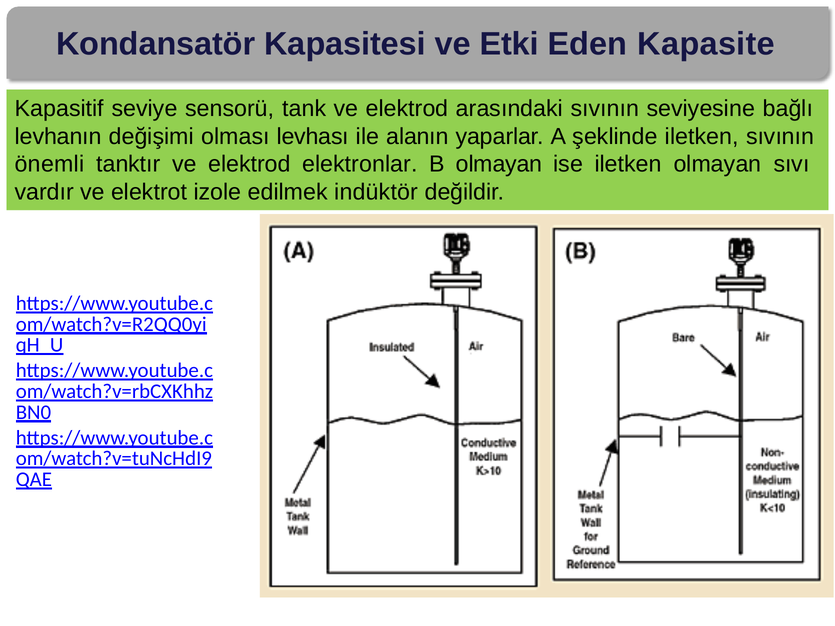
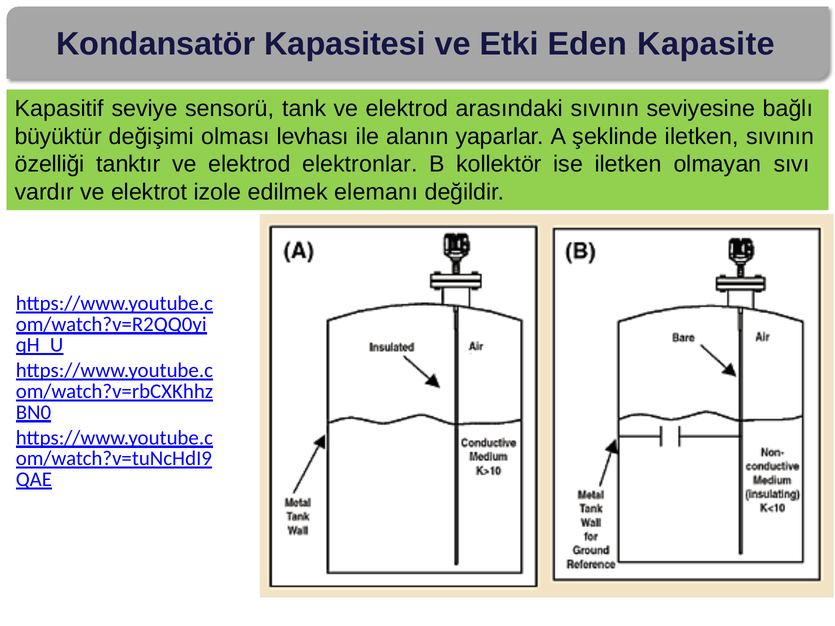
levhanın: levhanın -> büyüktür (58, 137)
önemli: önemli -> özelliği (50, 164)
B olmayan: olmayan -> kollektör (499, 164)
indüktör: indüktör -> elemanı (376, 192)
